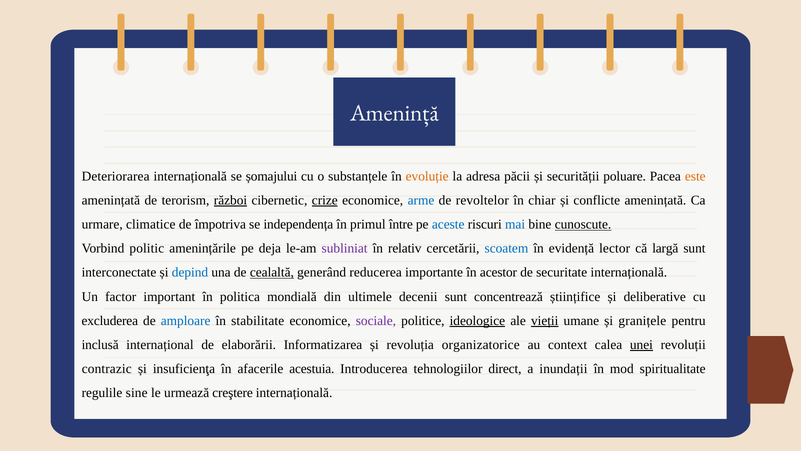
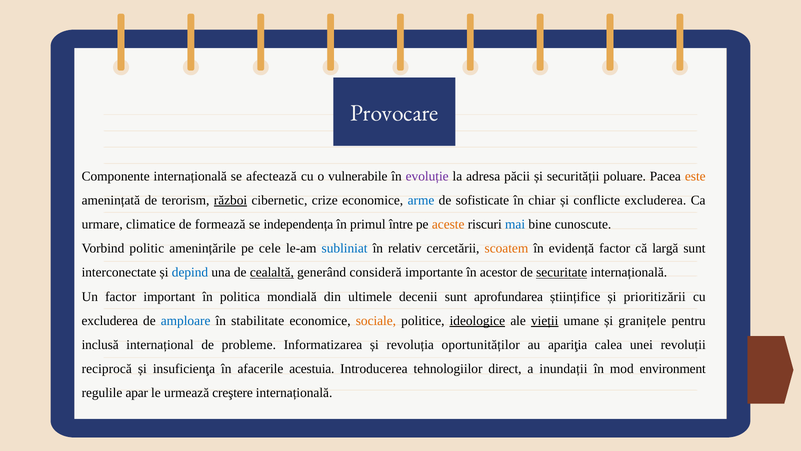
Amenință: Amenință -> Provocare (394, 113)
Deteriorarea: Deteriorarea -> Componente (116, 176)
șomajului: șomajului -> afectează (271, 176)
substanțele: substanțele -> vulnerabile (358, 176)
evoluție colour: orange -> purple (427, 176)
crize underline: present -> none (325, 200)
revoltelor: revoltelor -> sofisticate (482, 200)
conflicte amenințată: amenințată -> excluderea (655, 200)
împotriva: împotriva -> formează (220, 224)
aceste colour: blue -> orange (448, 224)
cunoscute underline: present -> none (583, 224)
deja: deja -> cele (270, 248)
subliniat colour: purple -> blue (345, 248)
scoatem colour: blue -> orange (506, 248)
evidență lector: lector -> factor (615, 248)
reducerea: reducerea -> consideră (376, 272)
securitate underline: none -> present (562, 272)
concentrează: concentrează -> aprofundarea (509, 296)
deliberative: deliberative -> prioritizării (655, 296)
sociale colour: purple -> orange (376, 320)
elaborării: elaborării -> probleme (249, 344)
organizatorice: organizatorice -> oportunităților (481, 344)
context: context -> apariţia (568, 344)
unei underline: present -> none (641, 344)
contrazic: contrazic -> reciprocă (107, 368)
spiritualitate: spiritualitate -> environment (673, 368)
sine: sine -> apar (137, 392)
